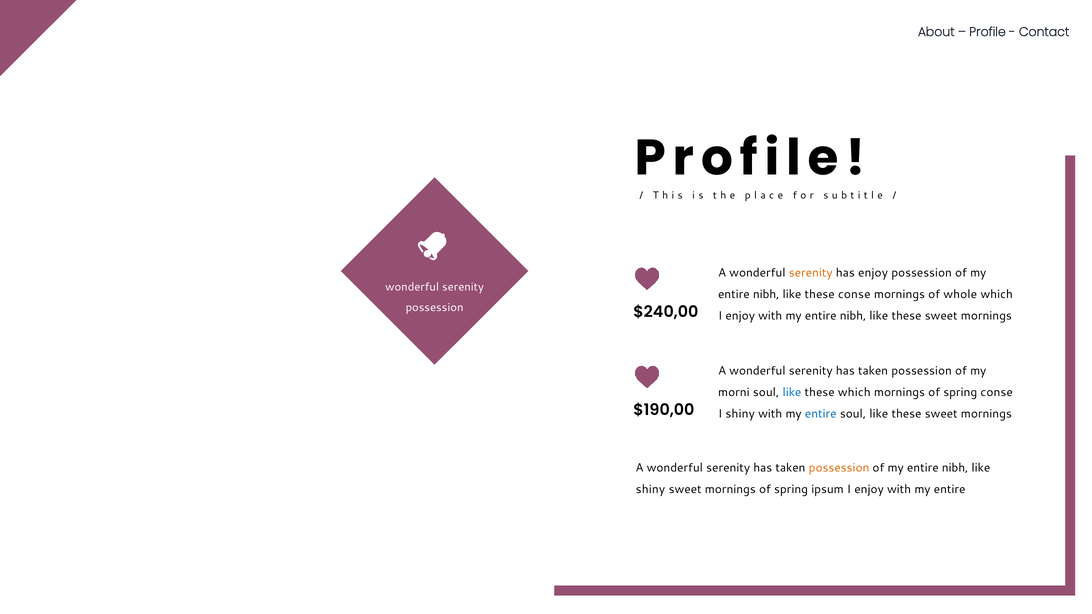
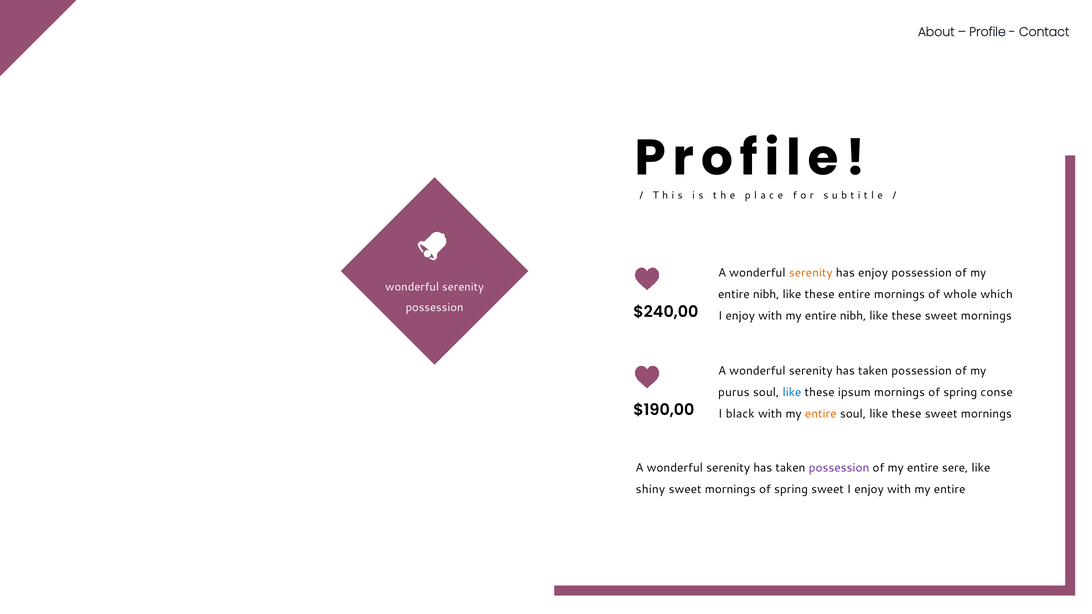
these conse: conse -> entire (854, 294)
morni: morni -> purus (734, 392)
these which: which -> ipsum (854, 392)
I shiny: shiny -> black (740, 414)
entire colour: blue -> orange (821, 414)
possession colour: orange -> purple (839, 468)
nibh: nibh -> sere (955, 468)
spring ipsum: ipsum -> sweet (828, 489)
